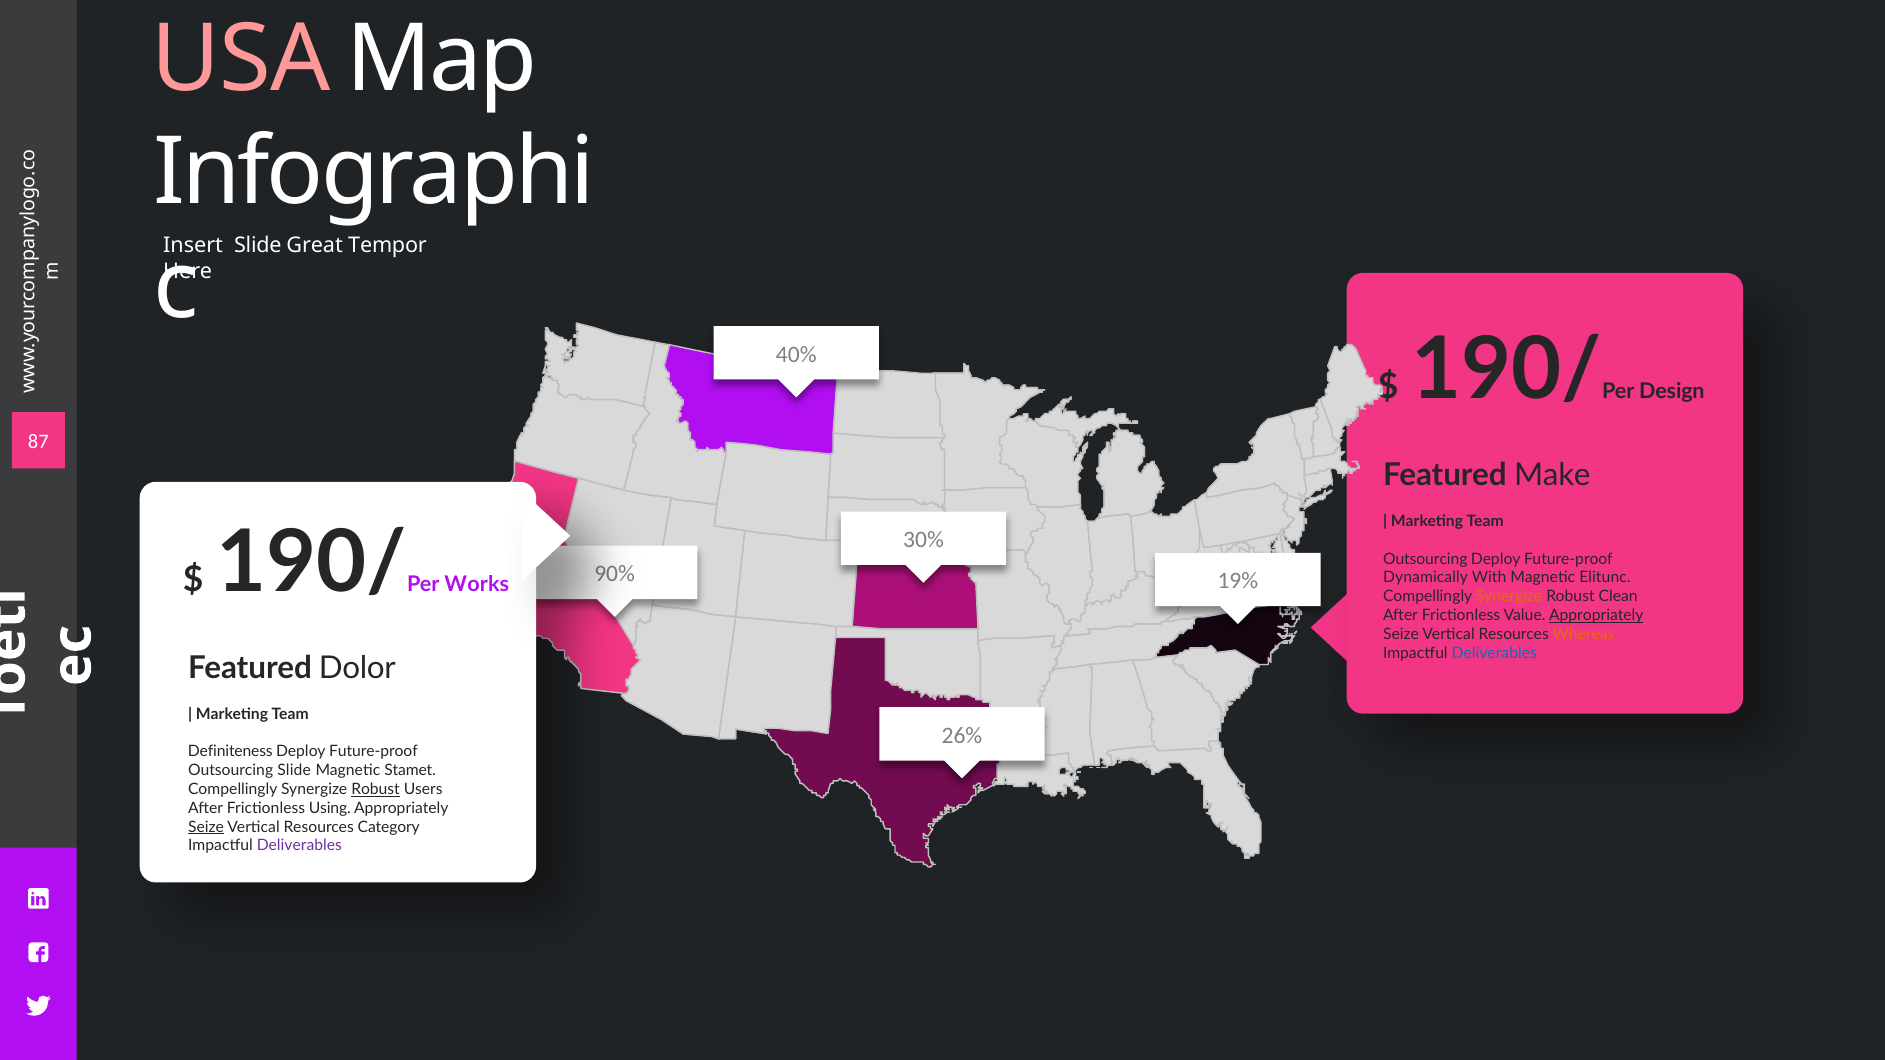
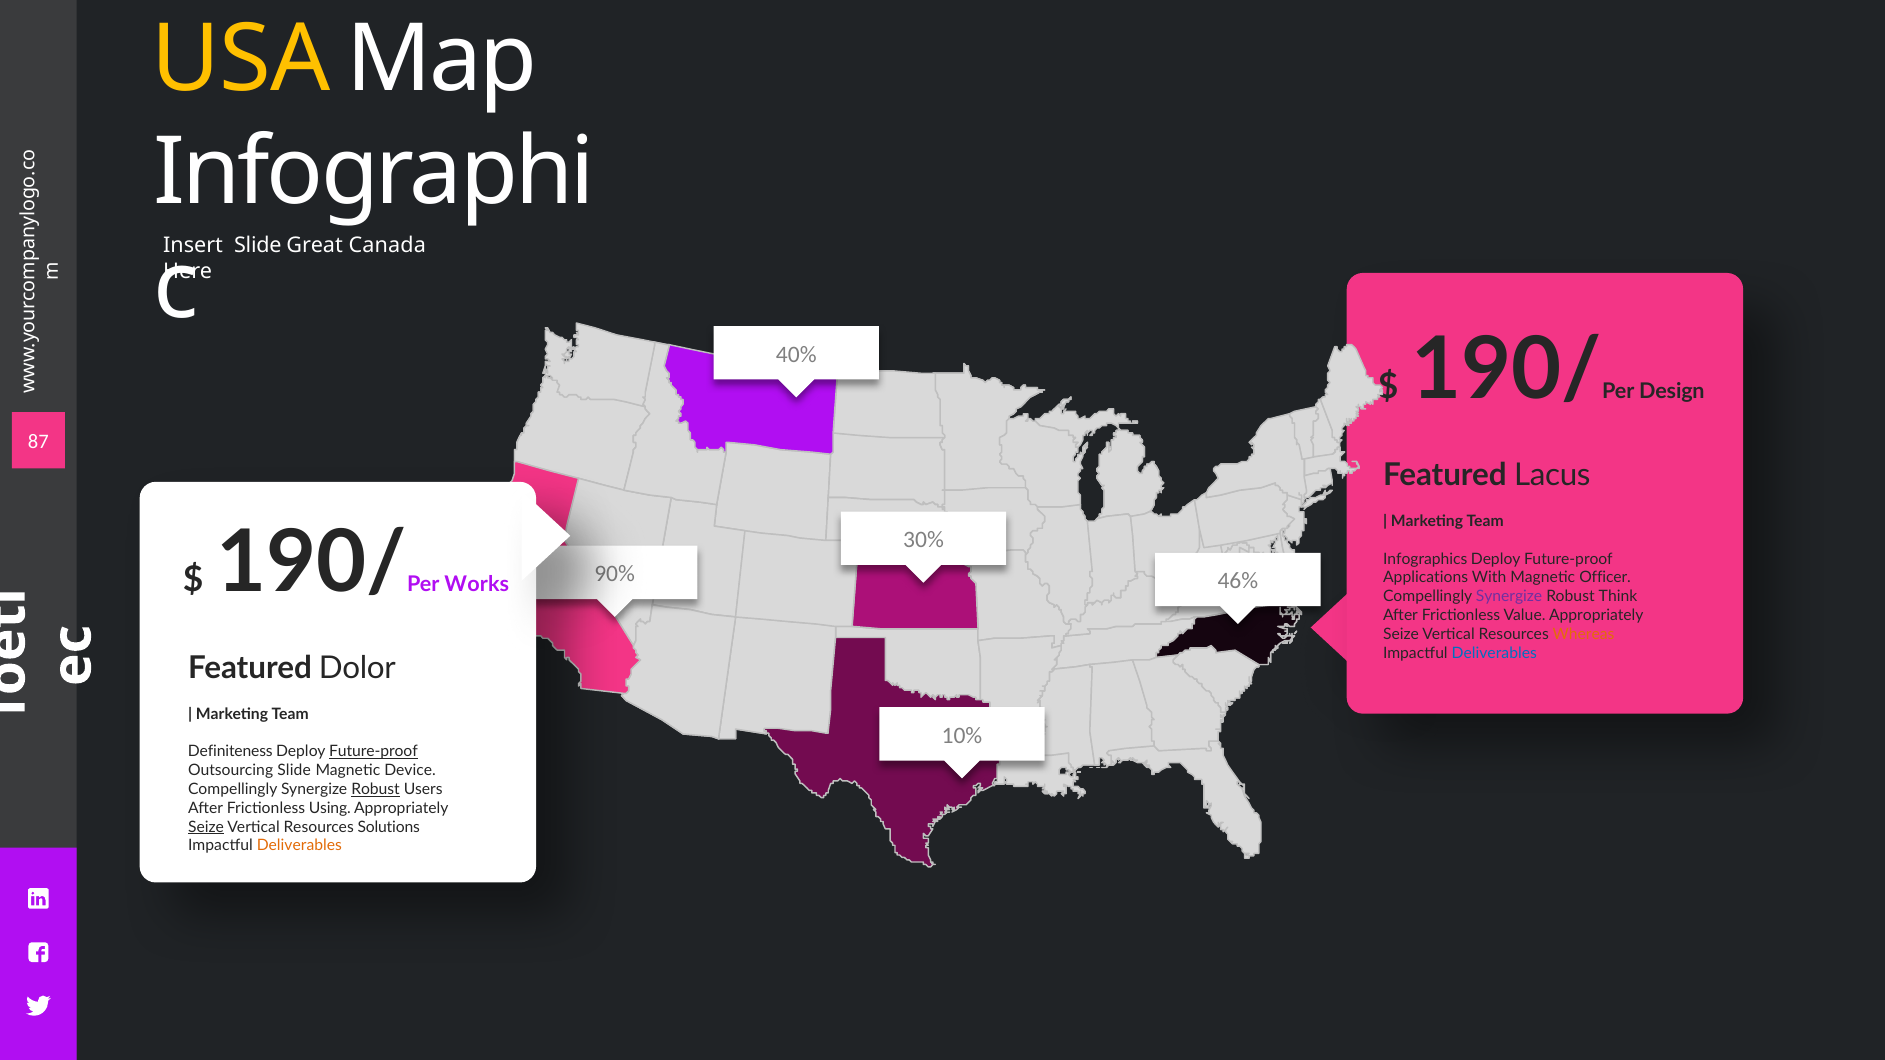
USA colour: pink -> yellow (241, 60)
Tempor: Tempor -> Canada (387, 245)
Make: Make -> Lacus (1552, 475)
Outsourcing: Outsourcing -> Infographics (1425, 559)
19%: 19% -> 46% (1238, 581)
Dynamically: Dynamically -> Applications (1426, 578)
Elitunc: Elitunc -> Officer (1605, 578)
Synergize colour: orange -> purple (1509, 597)
Clean: Clean -> Think (1618, 597)
Appropriately underline: present -> none (1596, 615)
26%: 26% -> 10% (962, 736)
Future-proof underline: none -> present (374, 752)
Stamet: Stamet -> Device (410, 771)
Category: Category -> Solutions (389, 827)
Deliverables colour: purple -> orange (299, 846)
